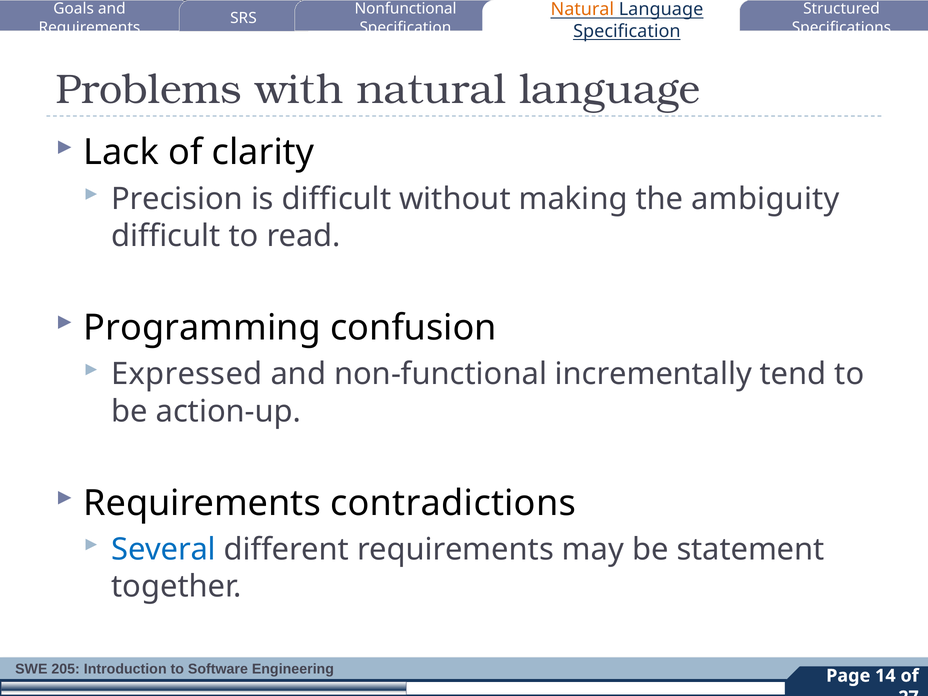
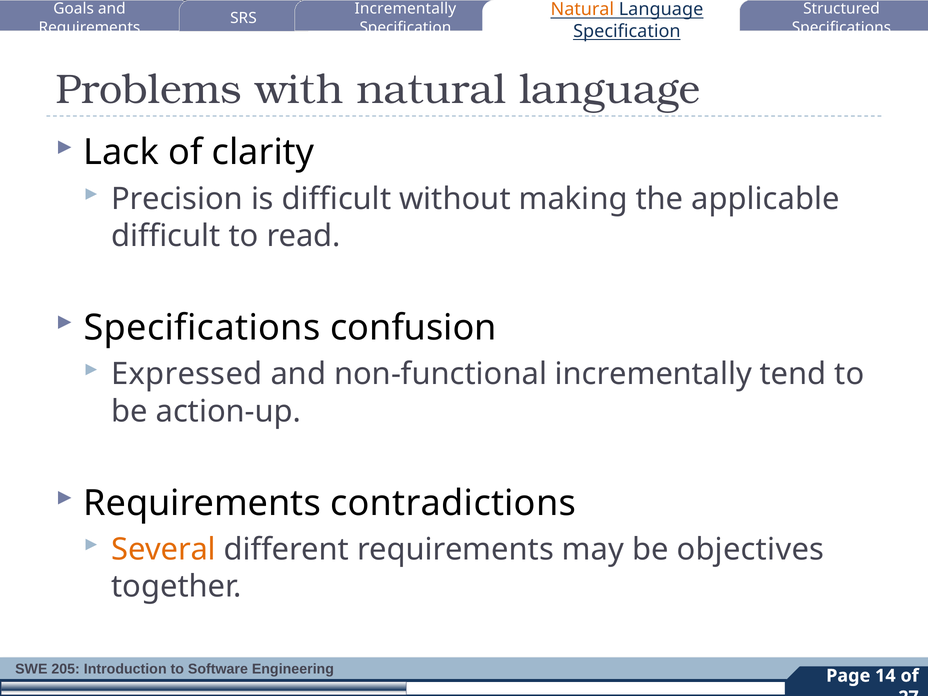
Nonfunctional: Nonfunctional -> Incrementally (405, 9)
ambiguity: ambiguity -> applicable (766, 199)
Programming: Programming -> Specifications (202, 328)
Several colour: blue -> orange (164, 549)
statement: statement -> objectives (750, 549)
